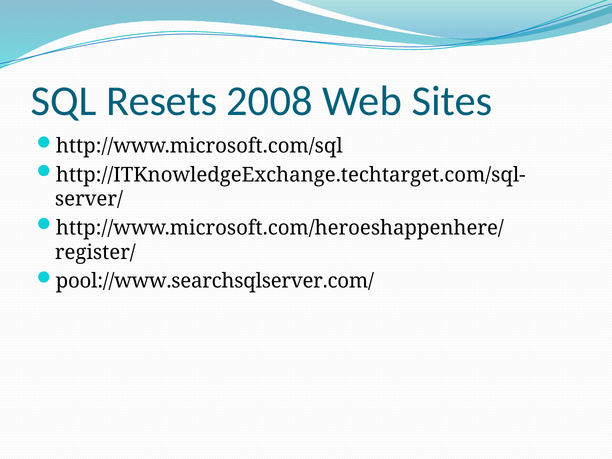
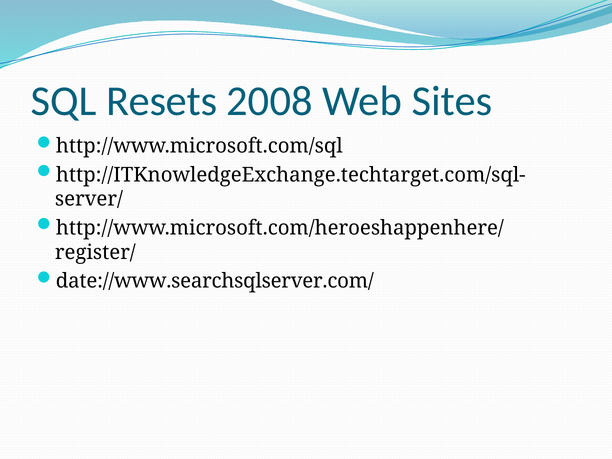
pool://www.searchsqlserver.com/: pool://www.searchsqlserver.com/ -> date://www.searchsqlserver.com/ (215, 281)
